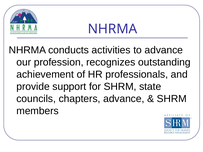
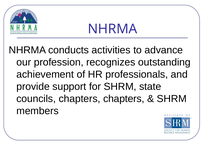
chapters advance: advance -> chapters (124, 99)
